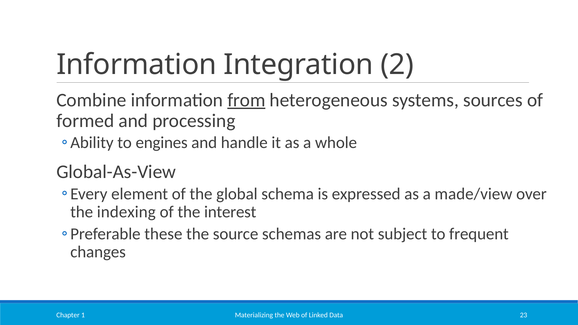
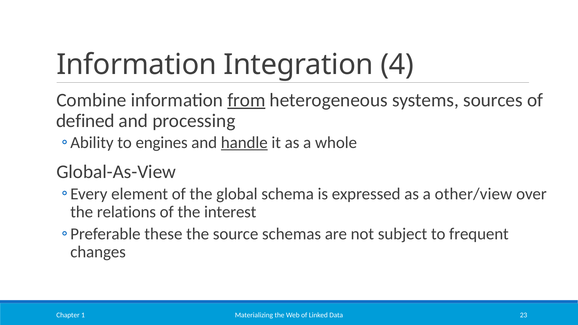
2: 2 -> 4 (397, 65)
formed: formed -> defined (85, 121)
handle underline: none -> present (244, 143)
made/view: made/view -> other/view (473, 194)
indexing: indexing -> relations (126, 212)
